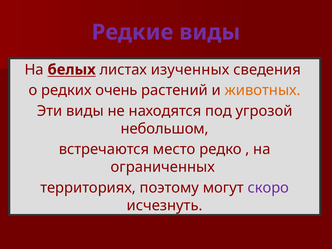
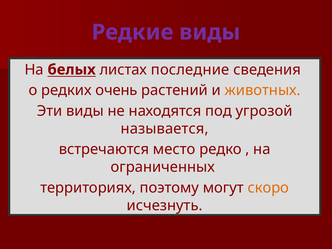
изученных: изученных -> последние (190, 70)
небольшом: небольшом -> называется (165, 129)
скоро colour: purple -> orange (268, 188)
